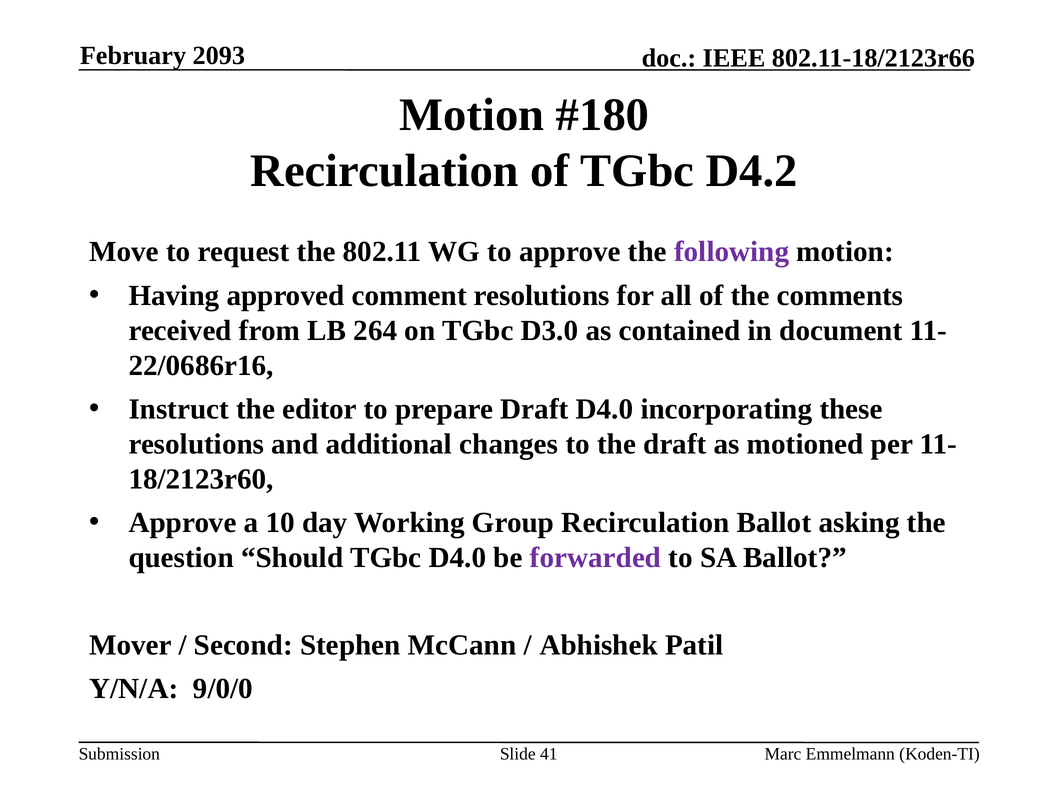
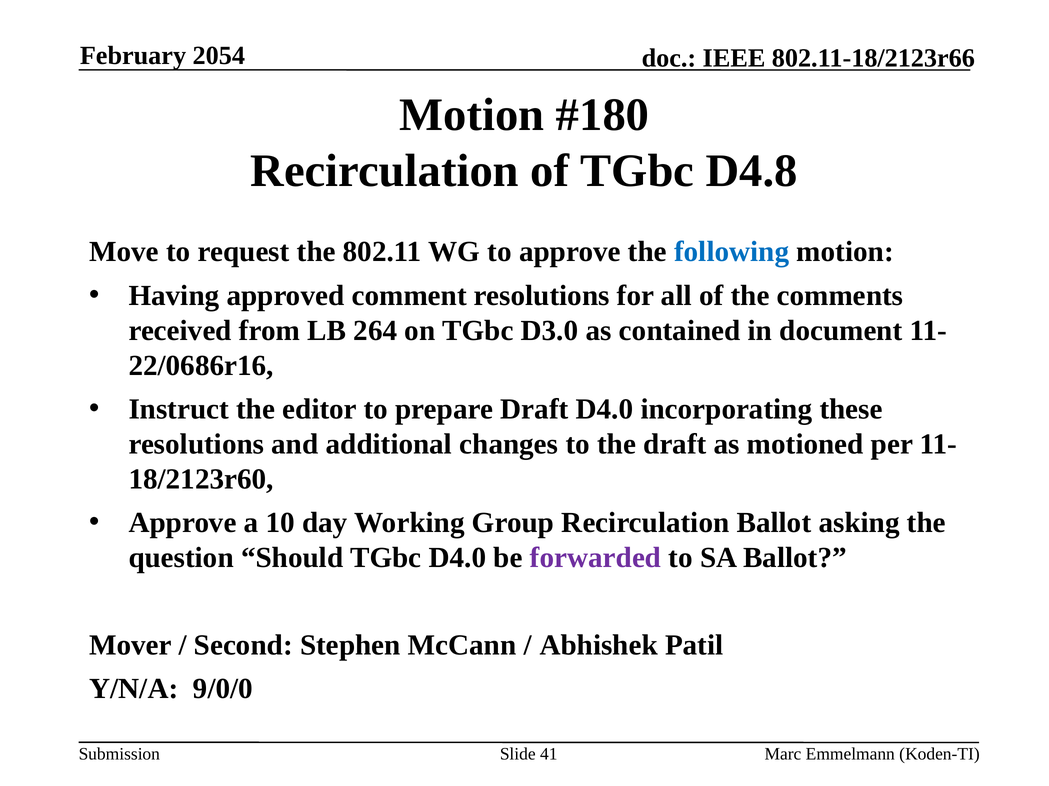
2093: 2093 -> 2054 (219, 56)
D4.2: D4.2 -> D4.8 (752, 171)
following colour: purple -> blue (732, 252)
